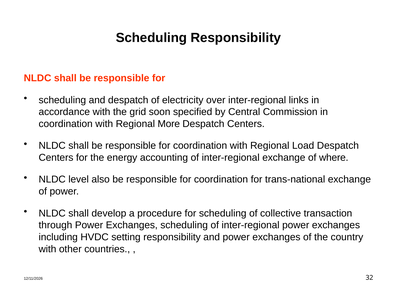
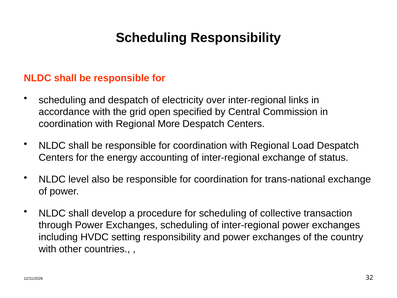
soon: soon -> open (160, 112)
where: where -> status (334, 157)
